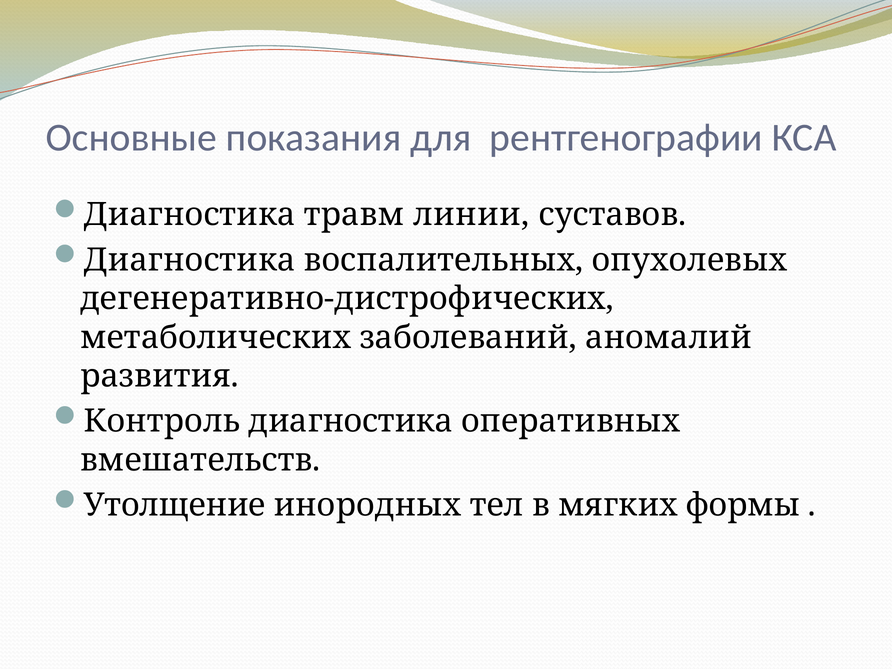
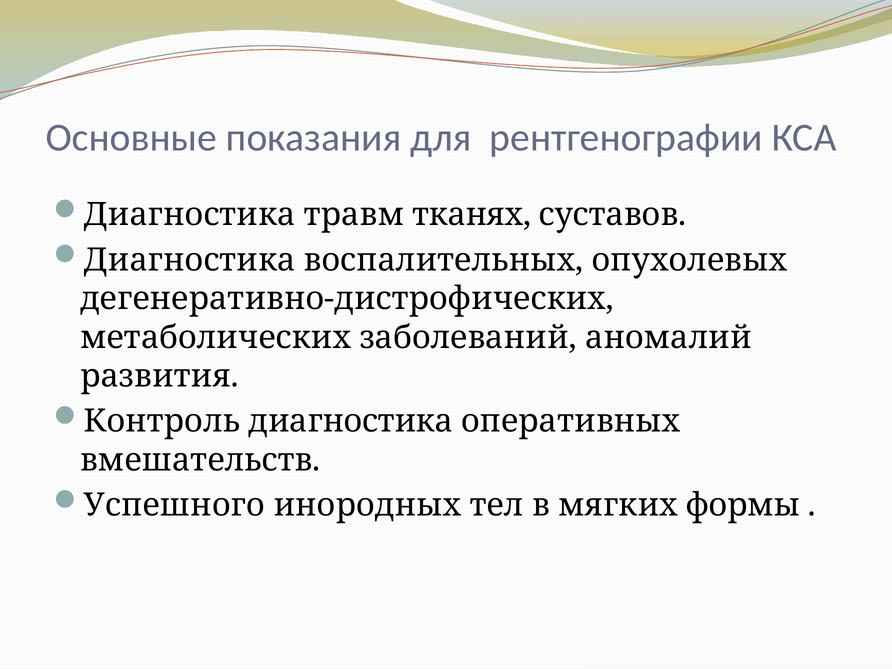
линии: линии -> тканях (472, 215)
Утолщение: Утолщение -> Успешного (174, 505)
